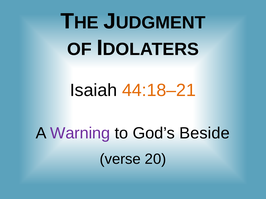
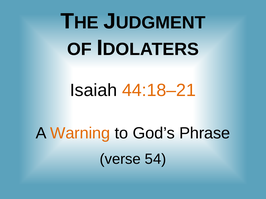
Warning colour: purple -> orange (80, 134)
Beside: Beside -> Phrase (205, 134)
20: 20 -> 54 (155, 159)
